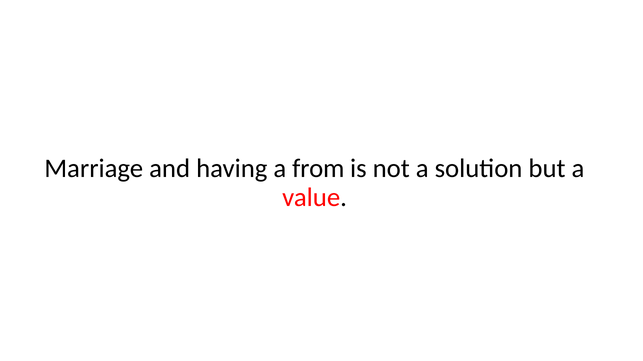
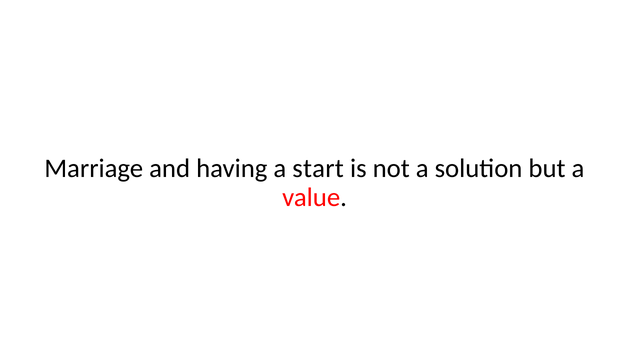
from: from -> start (318, 169)
